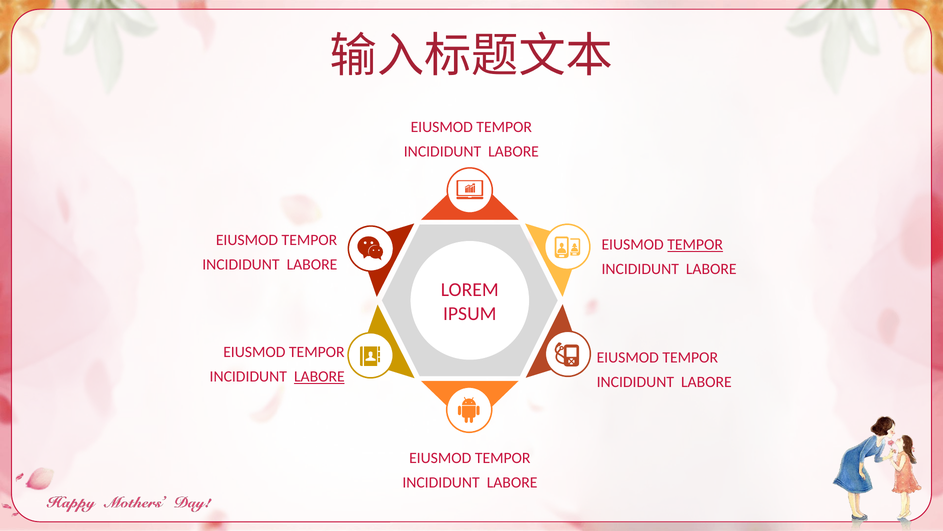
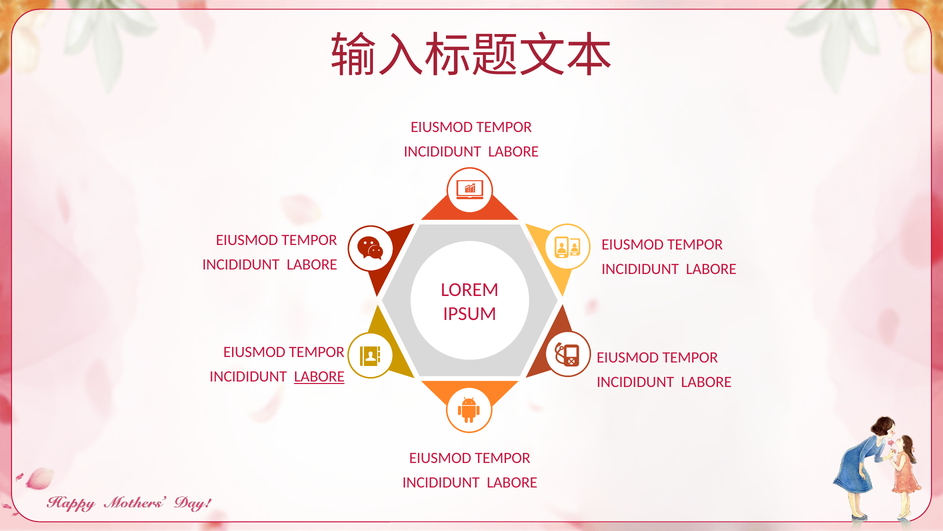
TEMPOR underline: present -> none (695, 244)
